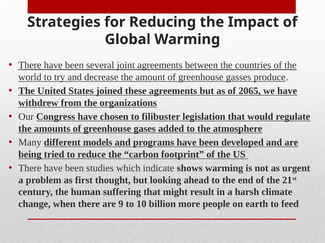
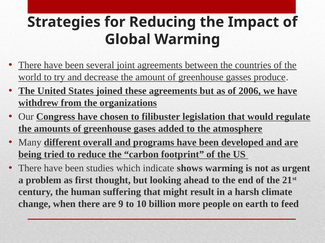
2065: 2065 -> 2006 (250, 91)
models: models -> overall (98, 143)
